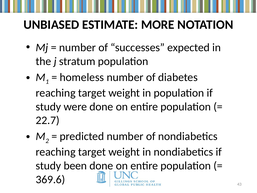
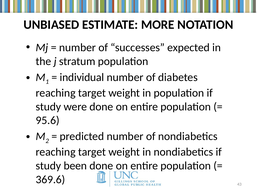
homeless: homeless -> individual (82, 77)
22.7: 22.7 -> 95.6 (48, 120)
